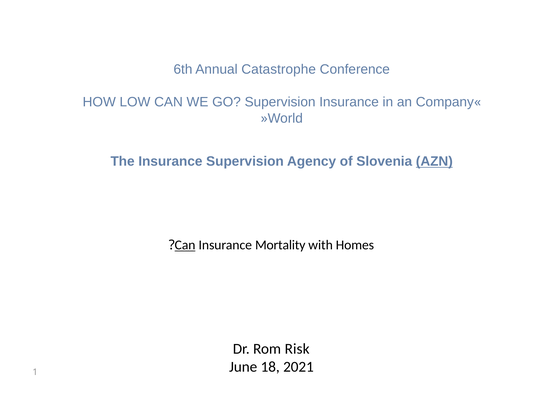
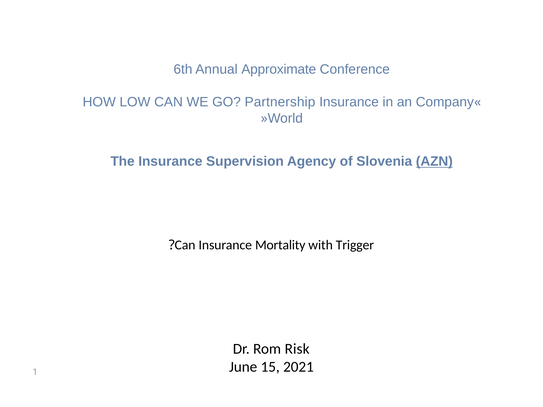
Catastrophe: Catastrophe -> Approximate (279, 70)
GO Supervision: Supervision -> Partnership (280, 102)
Can underline: present -> none (185, 245)
Homes: Homes -> Trigger (355, 245)
18: 18 -> 15 (270, 367)
